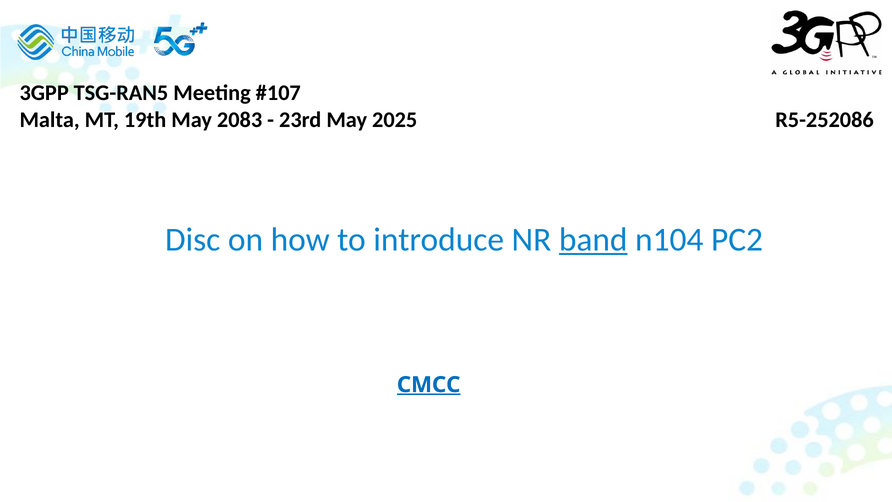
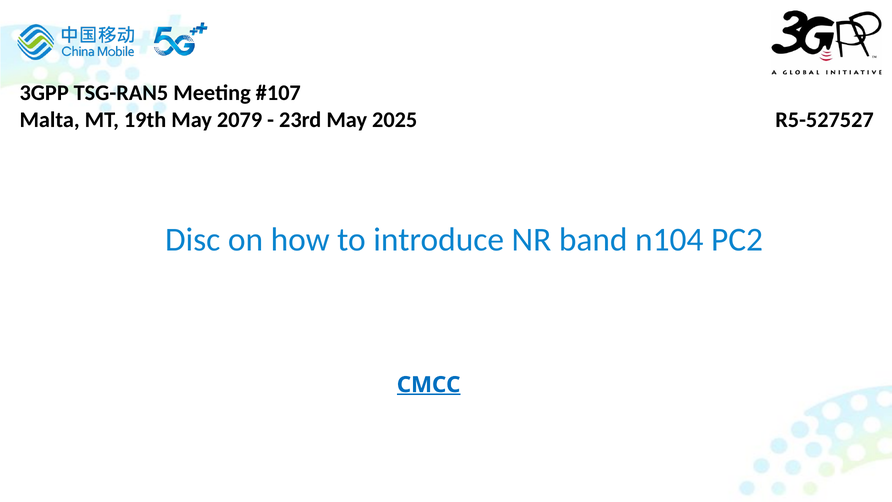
2083: 2083 -> 2079 (240, 120)
R5-252086: R5-252086 -> R5-527527 (825, 120)
band underline: present -> none (593, 240)
